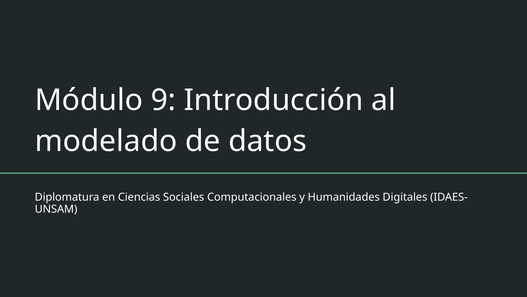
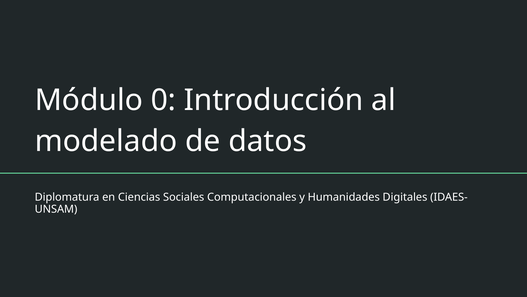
9: 9 -> 0 (163, 100)
